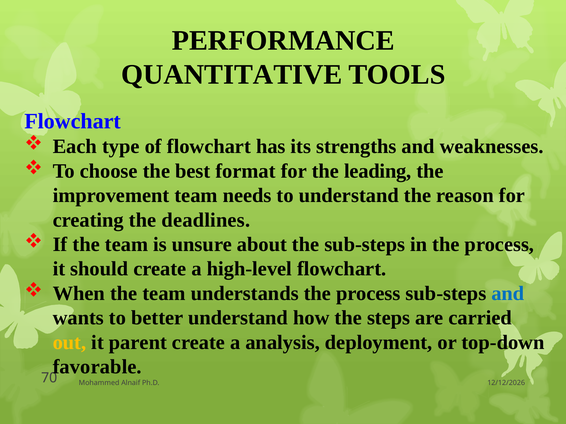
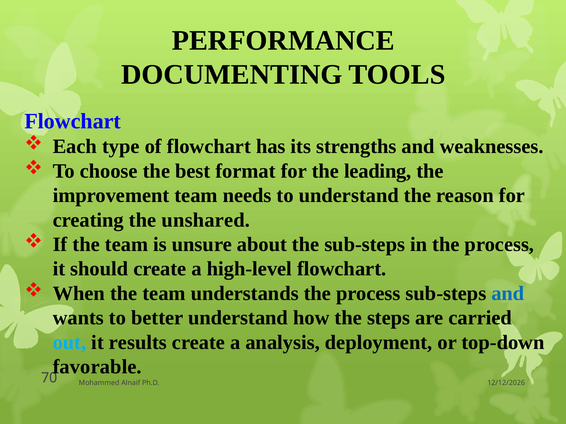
QUANTITATIVE: QUANTITATIVE -> DOCUMENTING (232, 75)
deadlines: deadlines -> unshared (206, 220)
out colour: yellow -> light blue (69, 343)
parent: parent -> results (138, 343)
